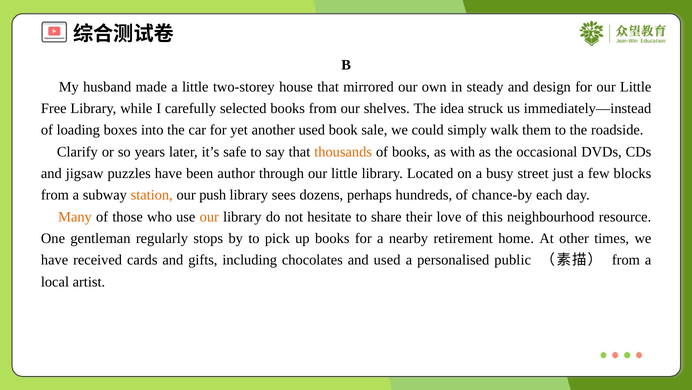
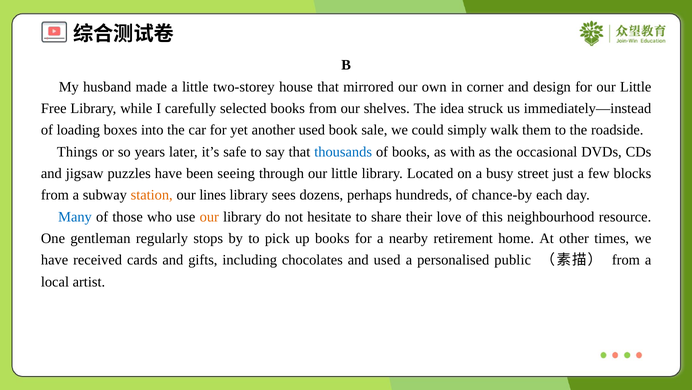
steady: steady -> corner (485, 87)
Clarify: Clarify -> Things (77, 152)
thousands colour: orange -> blue (343, 152)
author: author -> seeing (236, 173)
push: push -> lines (213, 195)
Many colour: orange -> blue (75, 216)
